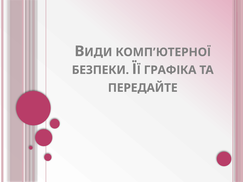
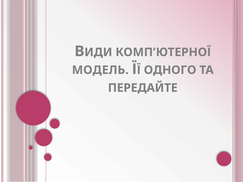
БЕЗПЕКИ: БЕЗПЕКИ -> МОДЕЛЬ (100, 70)
ГРАФІКА: ГРАФІКА -> ОДНОГО (170, 70)
